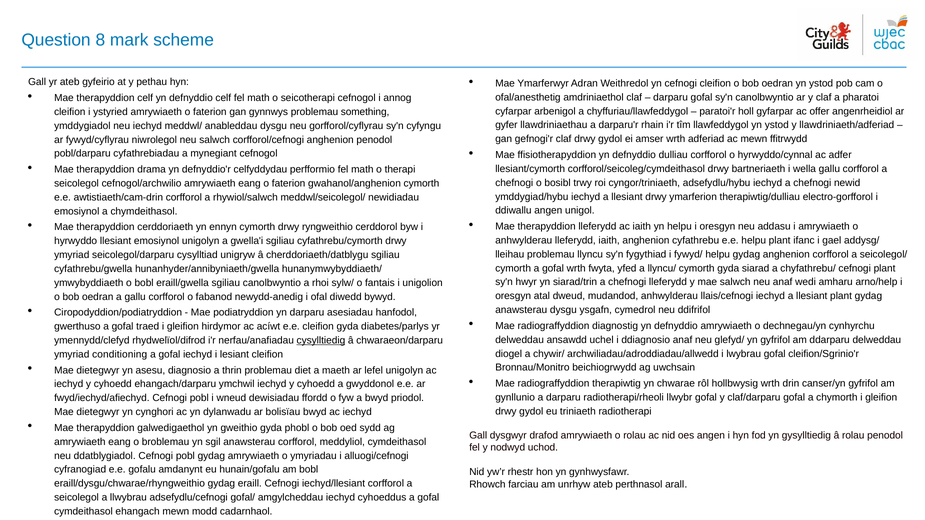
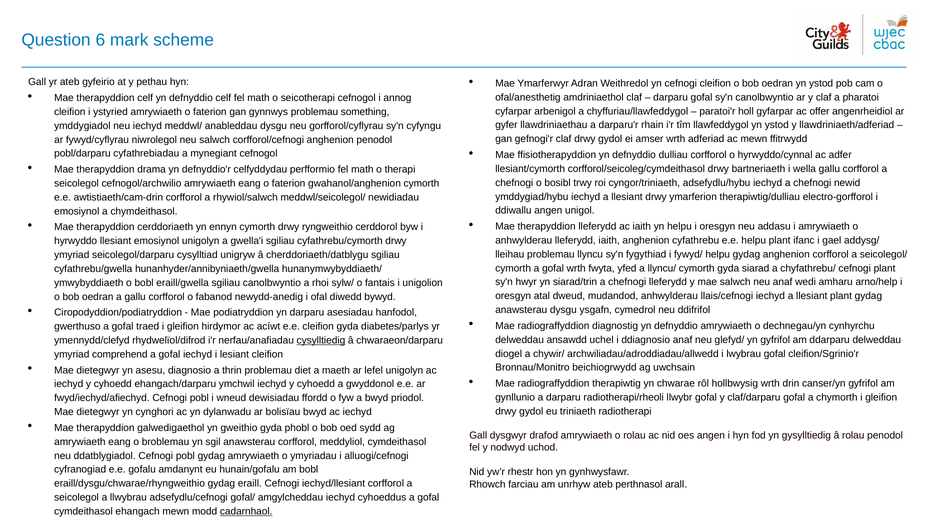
8: 8 -> 6 (100, 40)
conditioning: conditioning -> comprehend (120, 355)
cadarnhaol underline: none -> present (246, 512)
